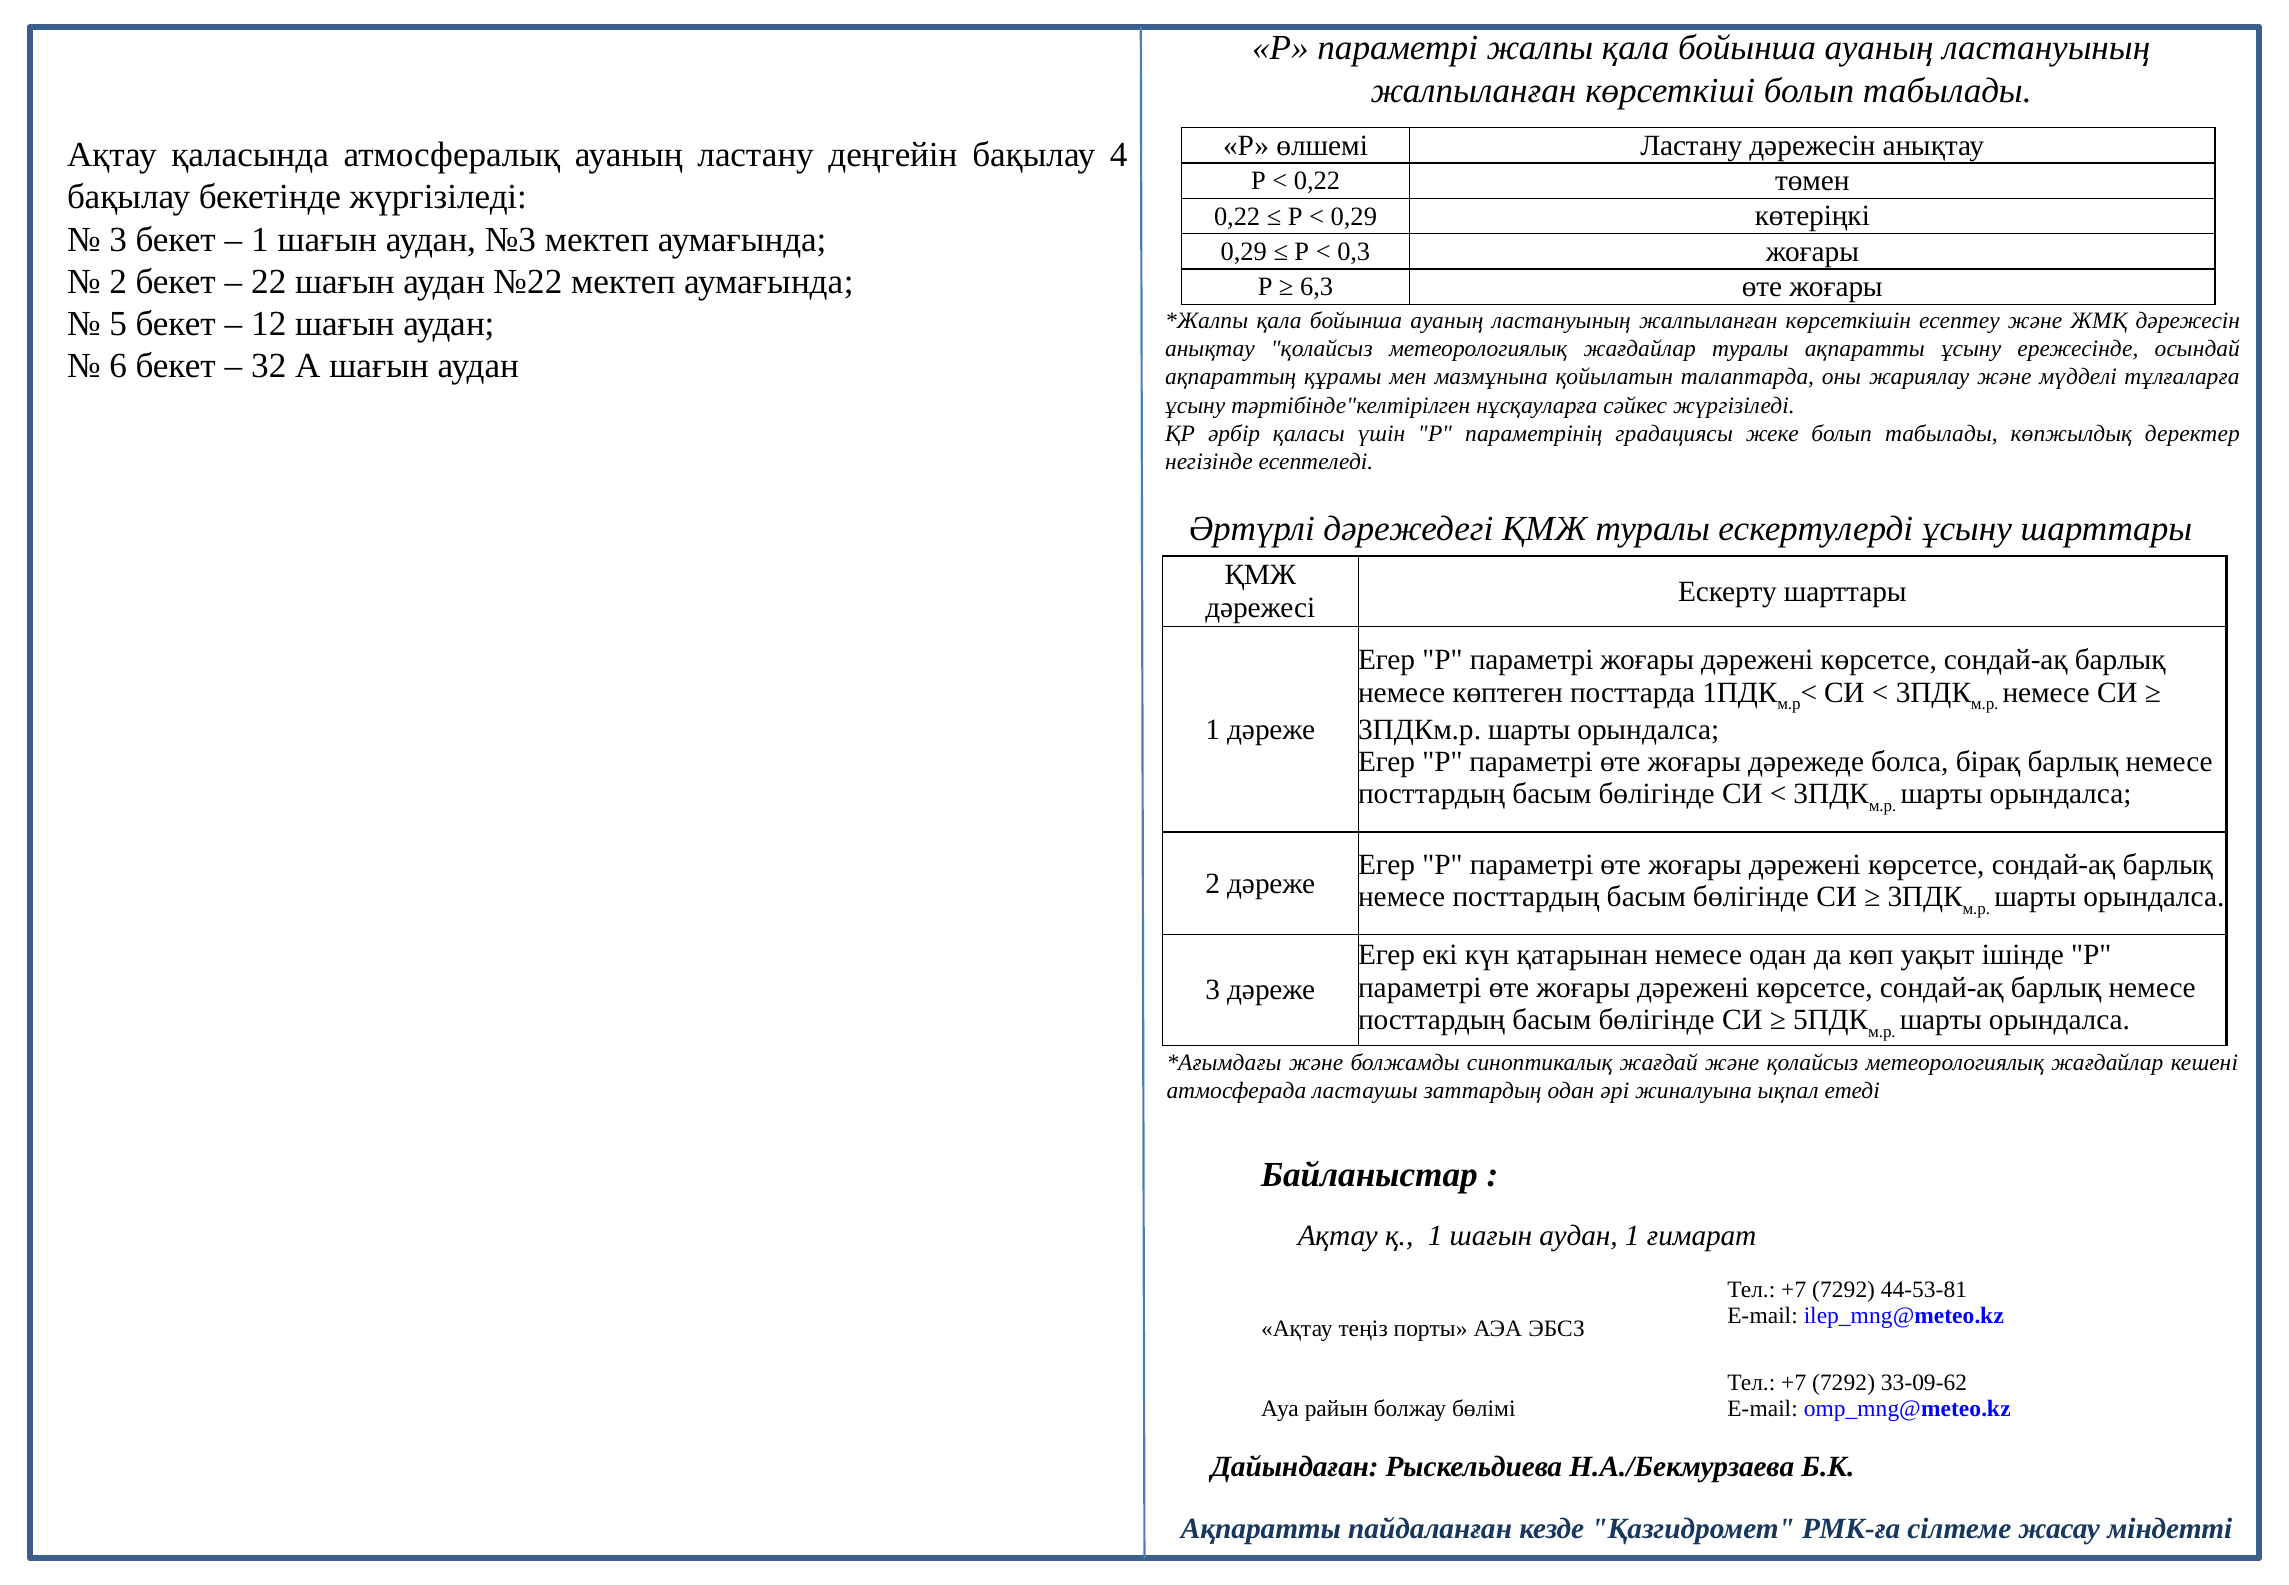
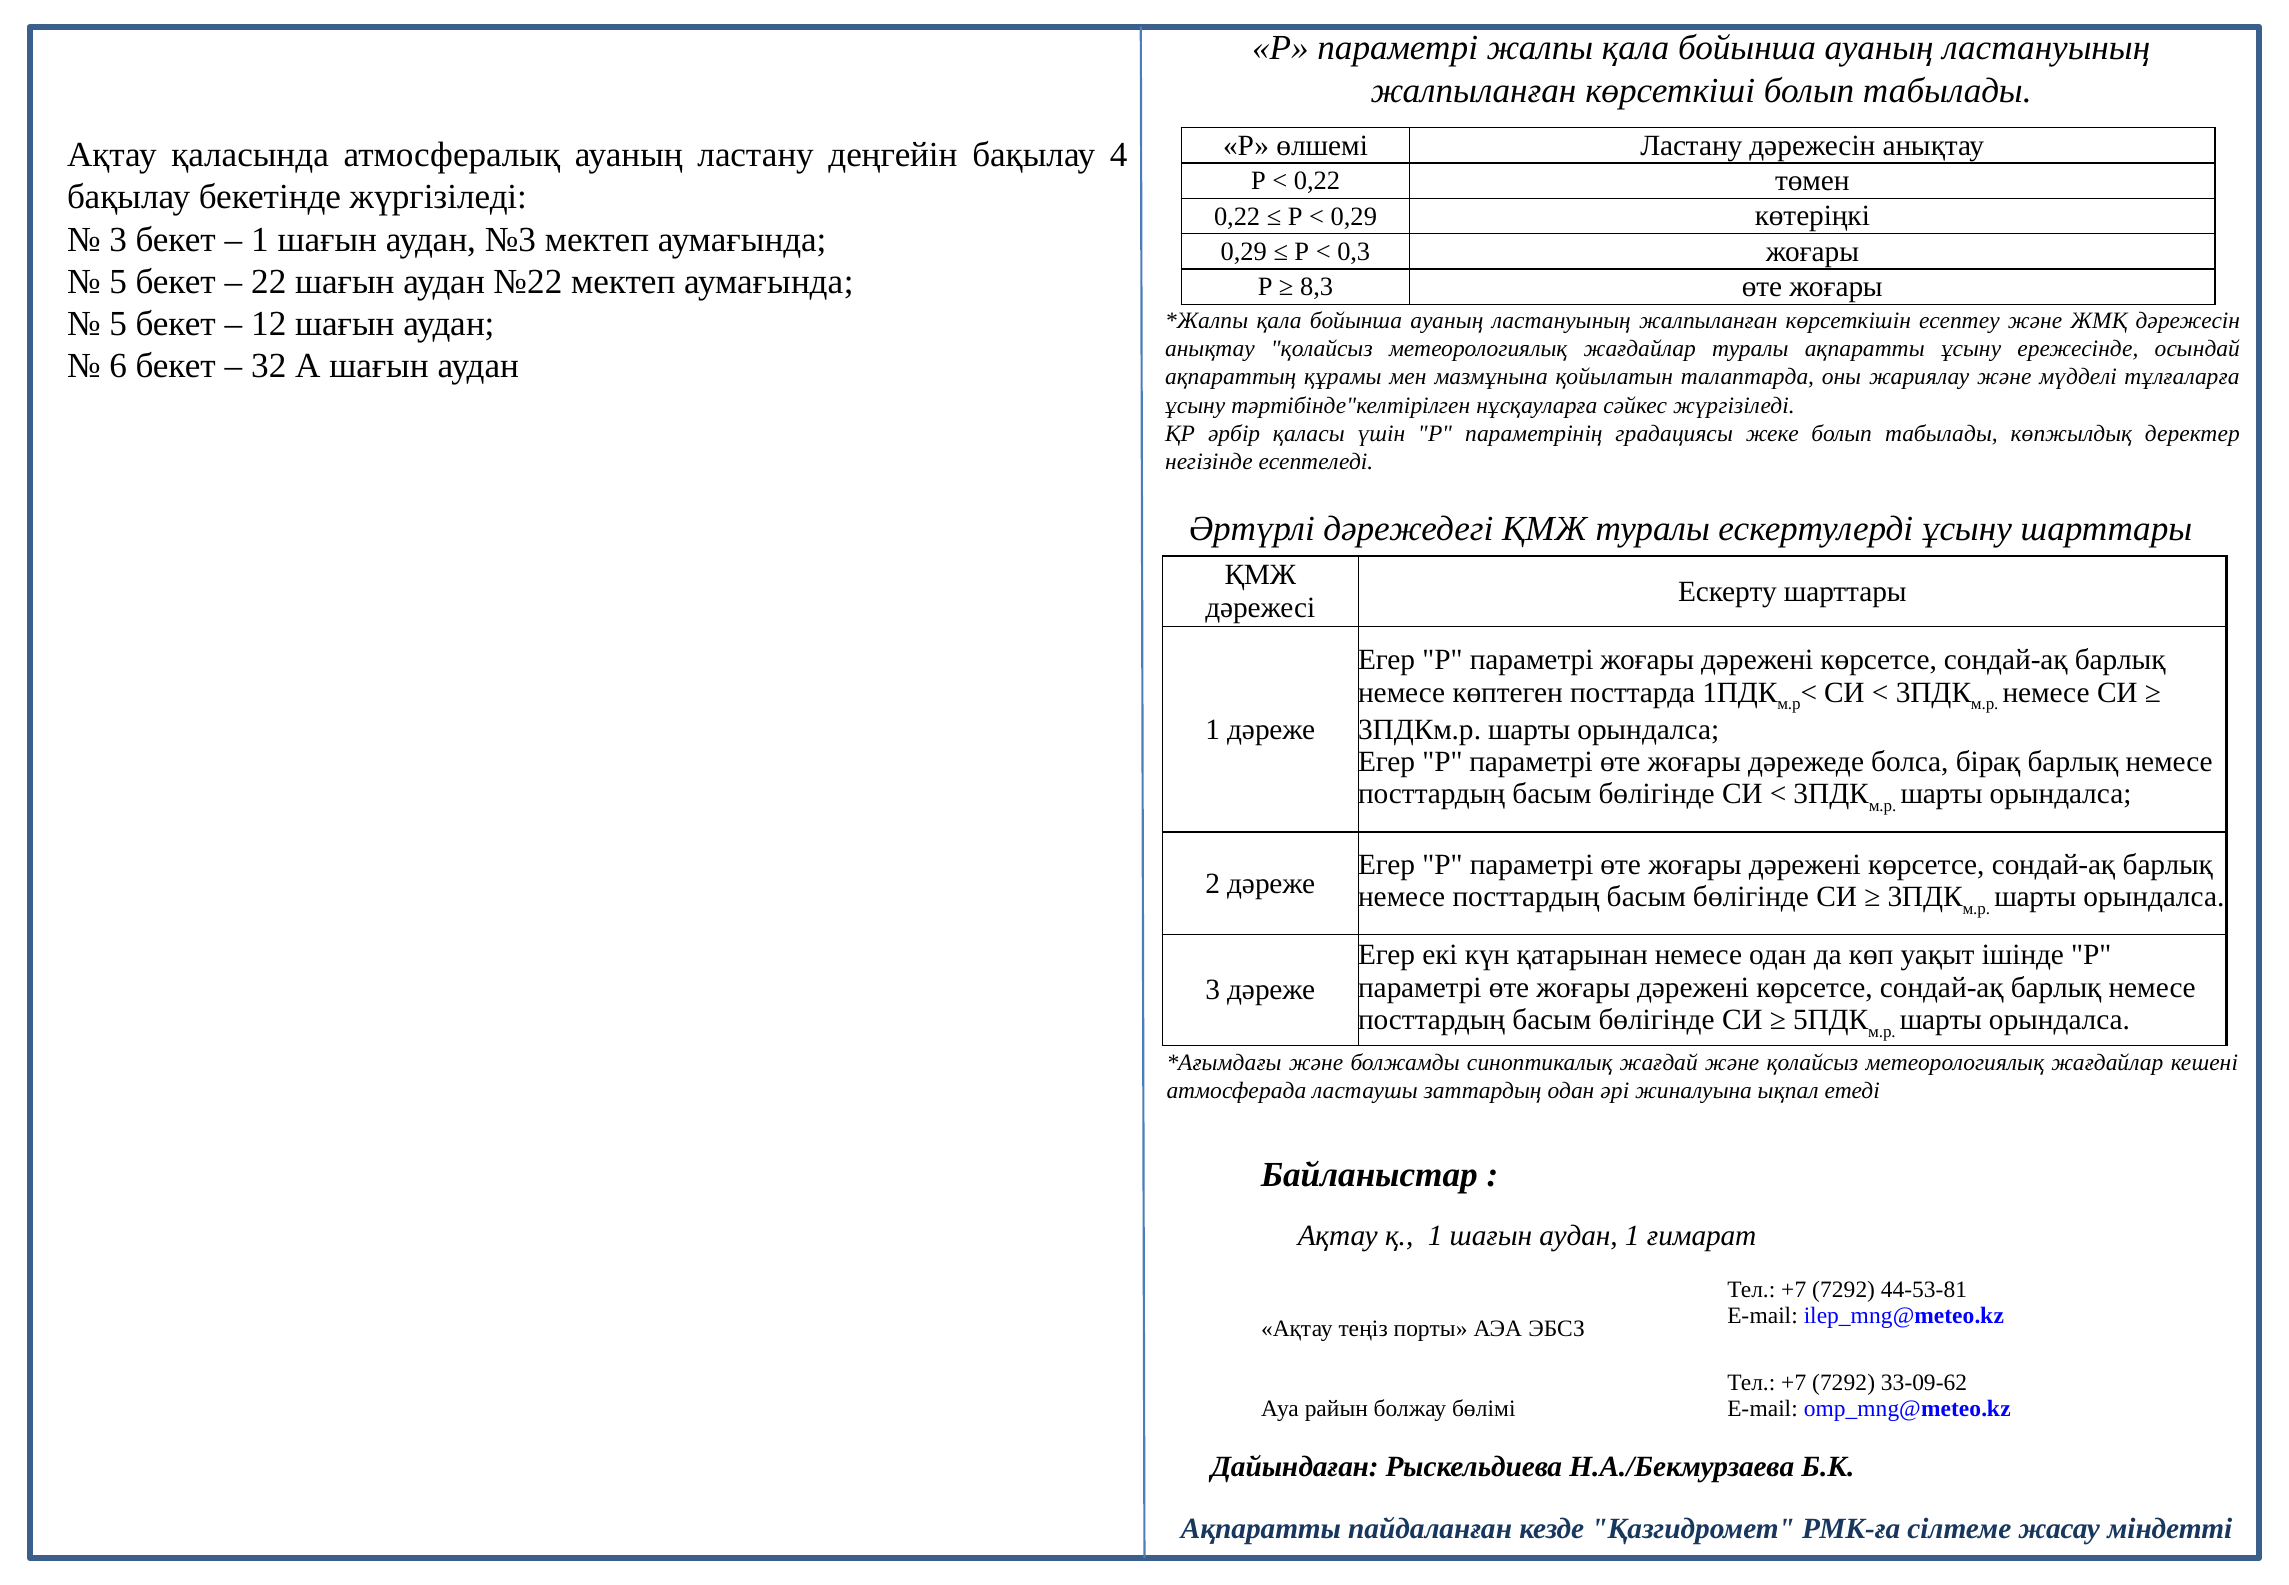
2: 2 -> 5 (118, 282)
6,3: 6,3 -> 8,3 (1317, 287)
